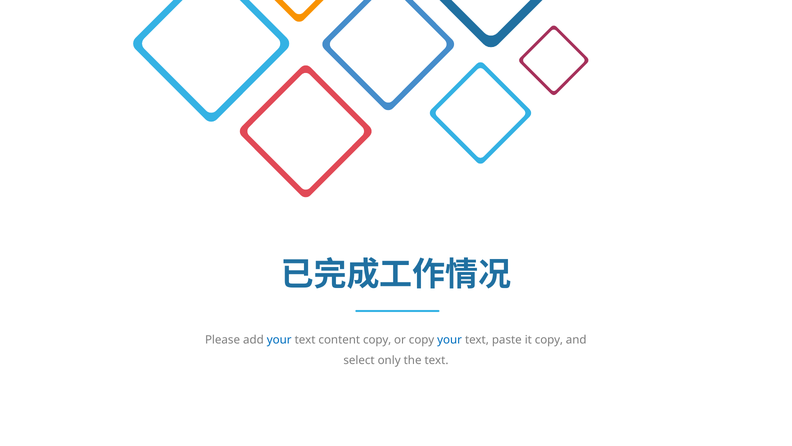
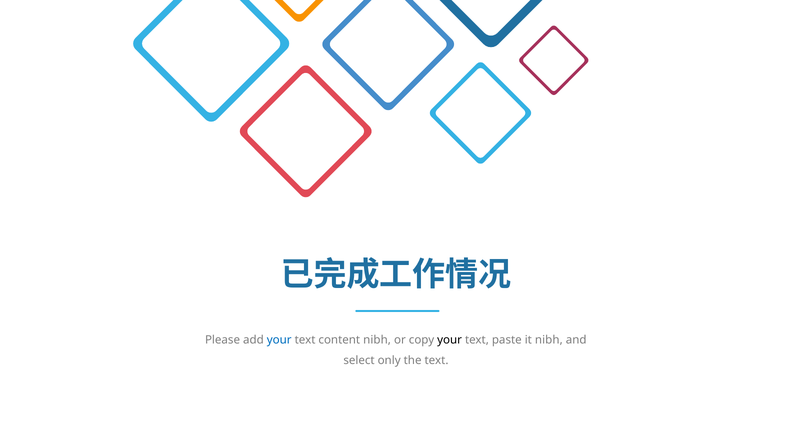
content copy: copy -> nibh (377, 339)
your colour: blue -> black (450, 339)
it copy: copy -> nibh (549, 339)
